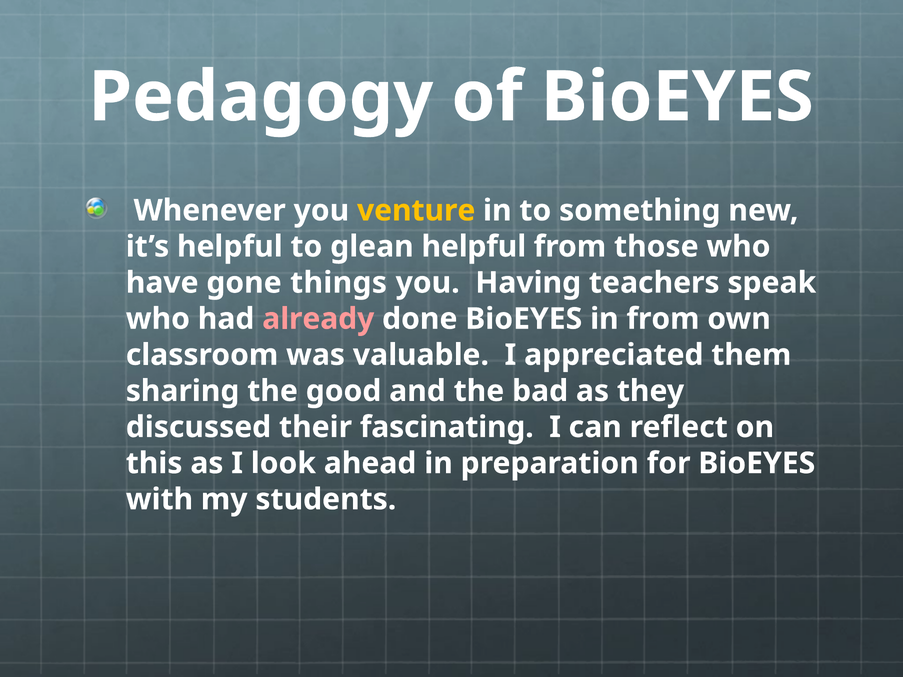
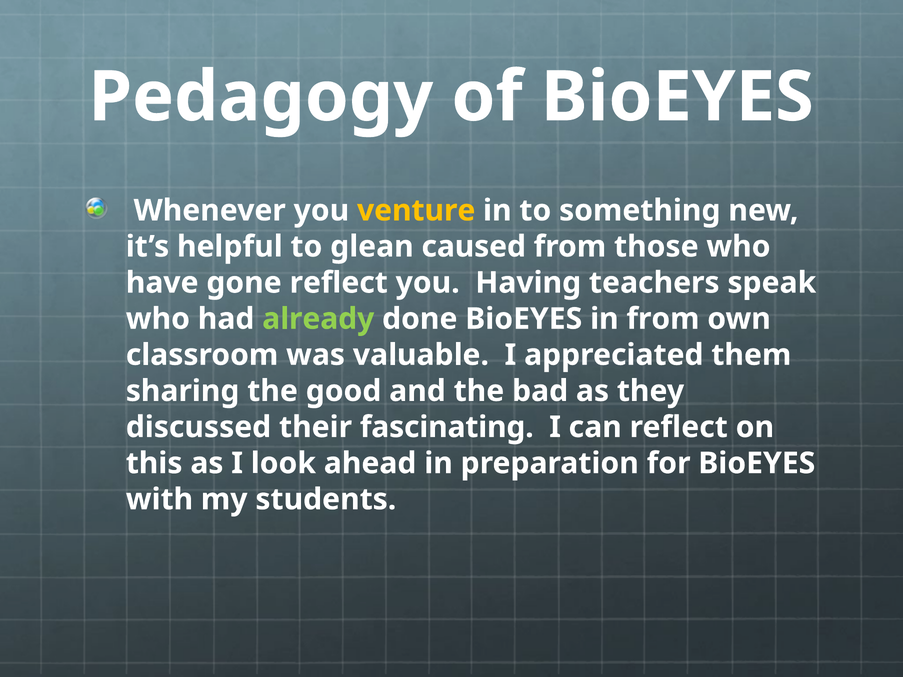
glean helpful: helpful -> caused (474, 247)
gone things: things -> reflect (339, 283)
already colour: pink -> light green (318, 319)
